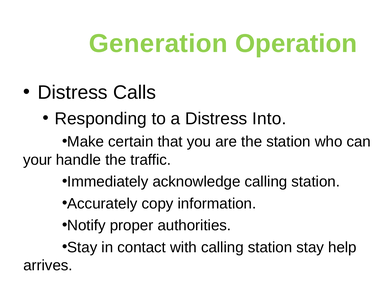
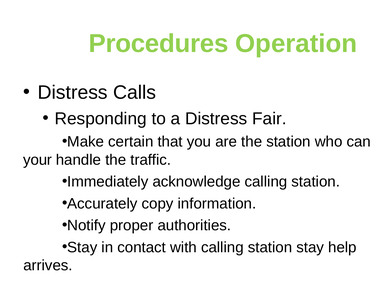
Generation: Generation -> Procedures (158, 43)
Into: Into -> Fair (269, 119)
